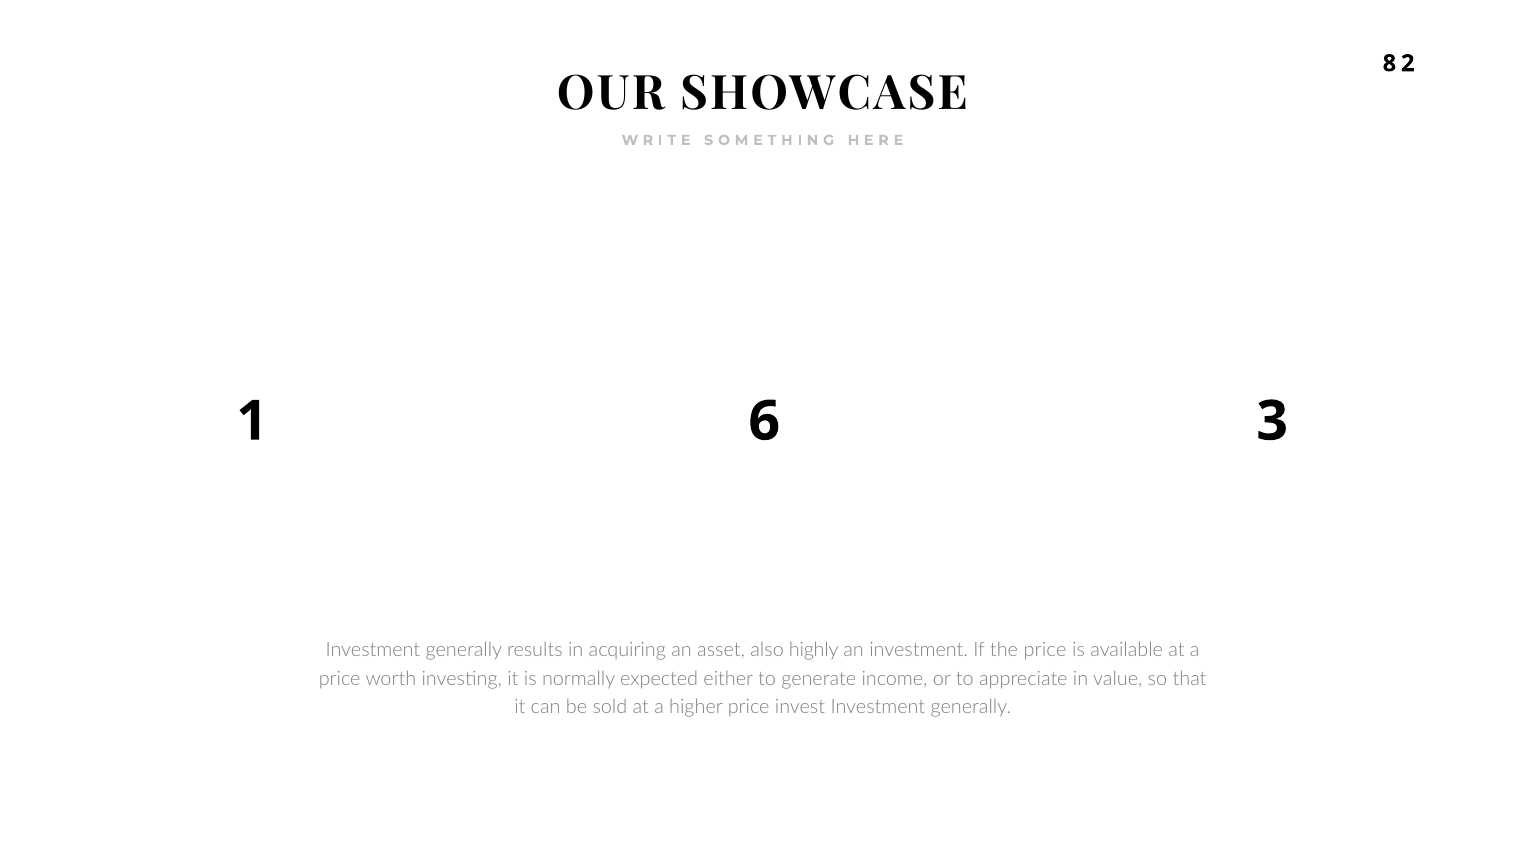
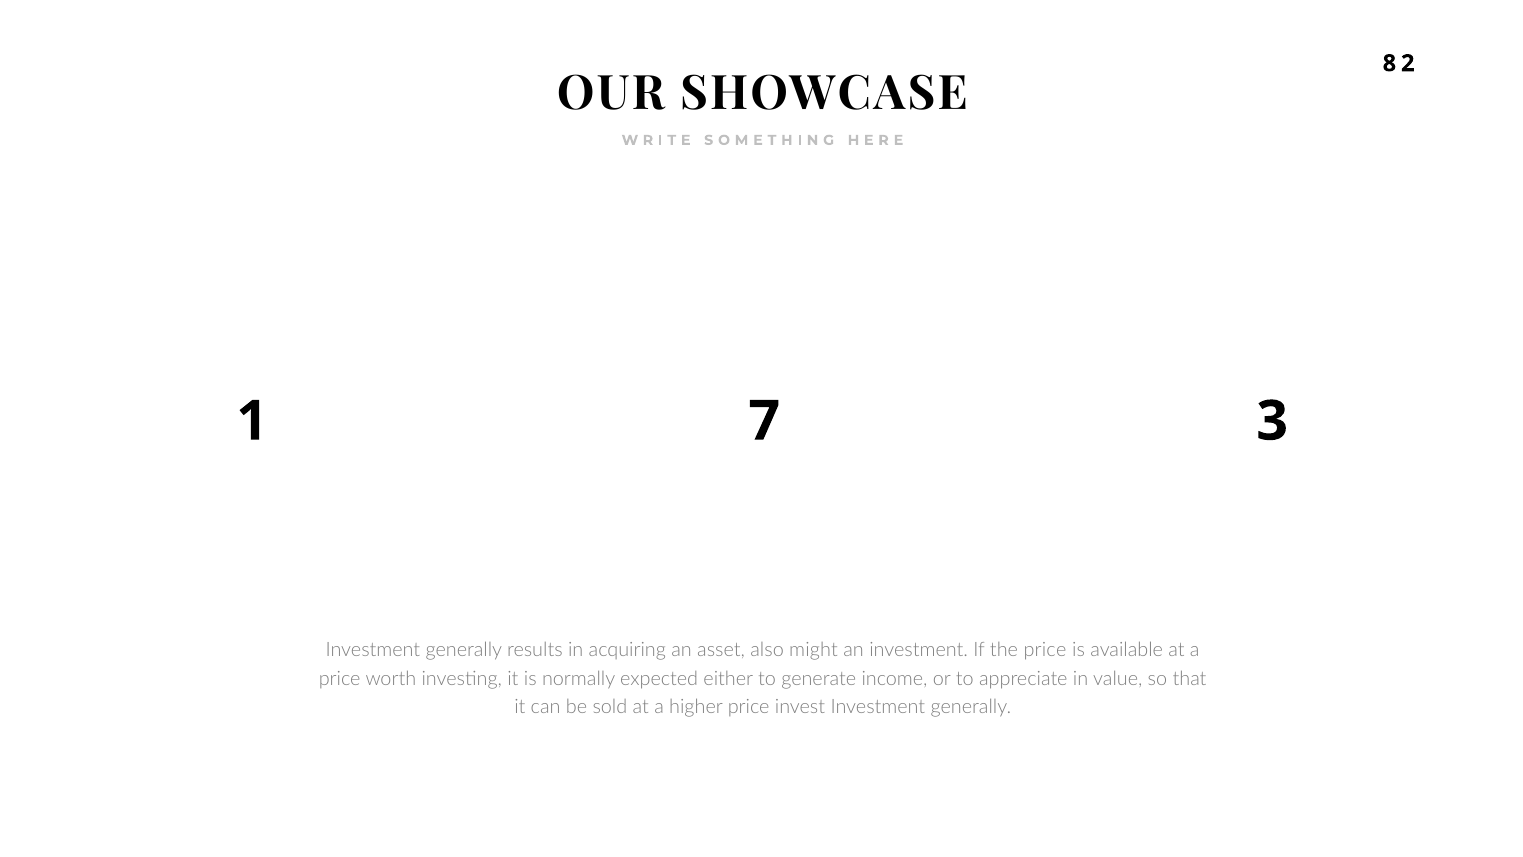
6: 6 -> 7 (764, 421)
highly: highly -> might (814, 649)
